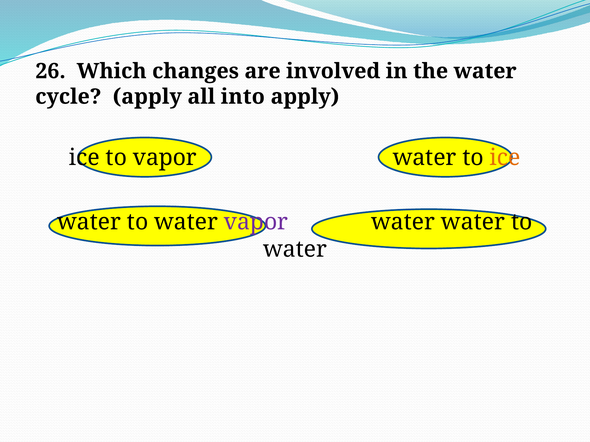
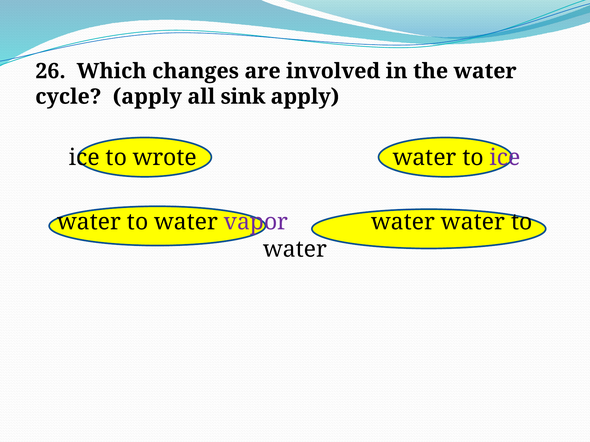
into: into -> sink (243, 97)
to vapor: vapor -> wrote (165, 158)
ice colour: orange -> purple (505, 158)
